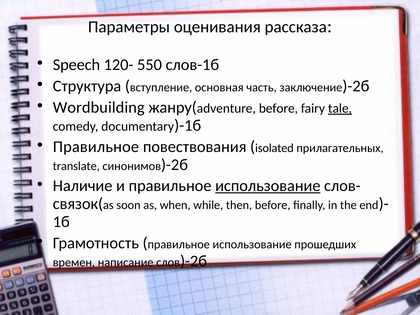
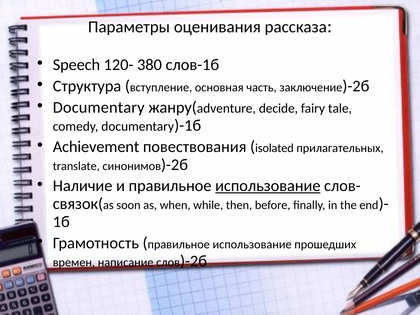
550: 550 -> 380 (150, 65)
Wordbuilding: Wordbuilding -> Documentary (99, 107)
before: before -> decide (278, 108)
tale underline: present -> none (340, 108)
Правильное: Правильное -> Achievement (96, 147)
